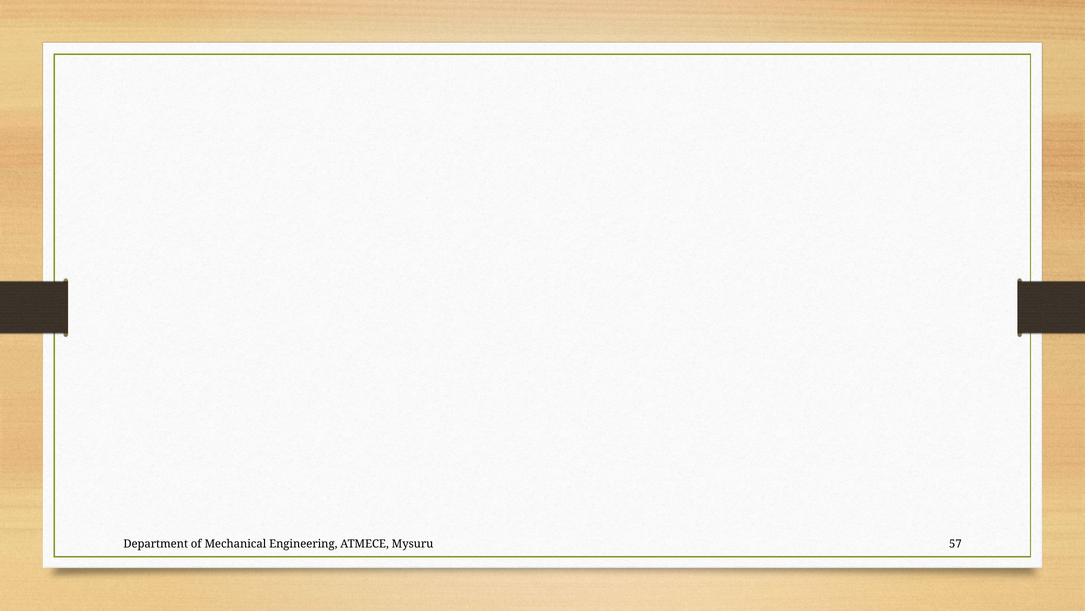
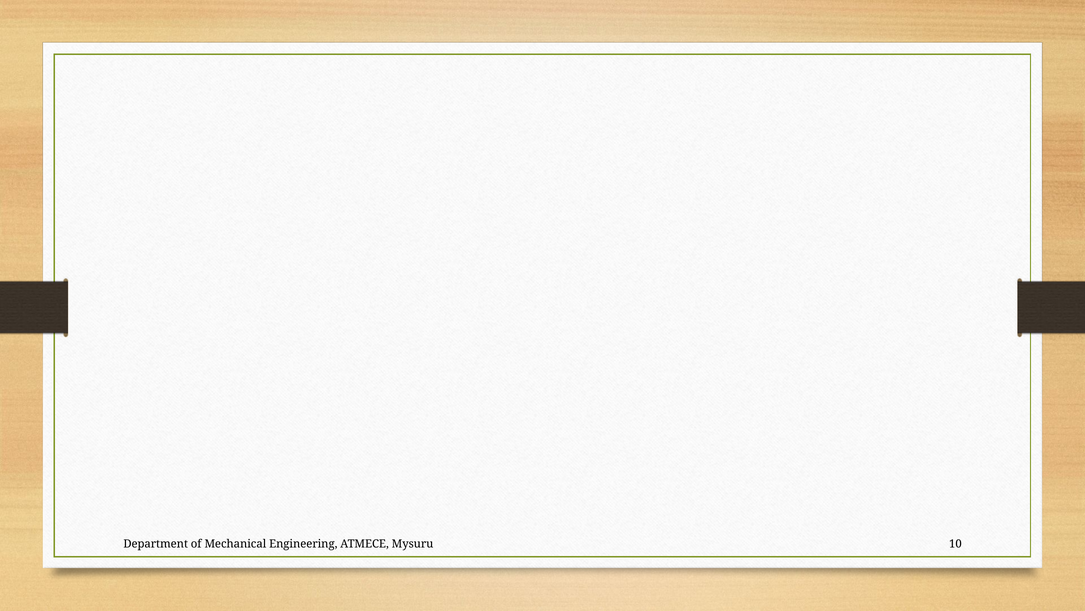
57: 57 -> 10 (955, 544)
